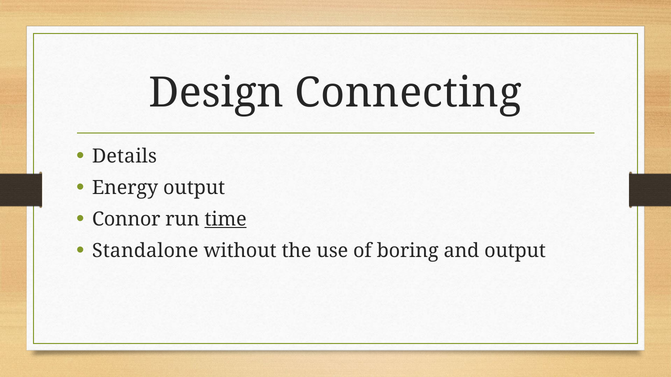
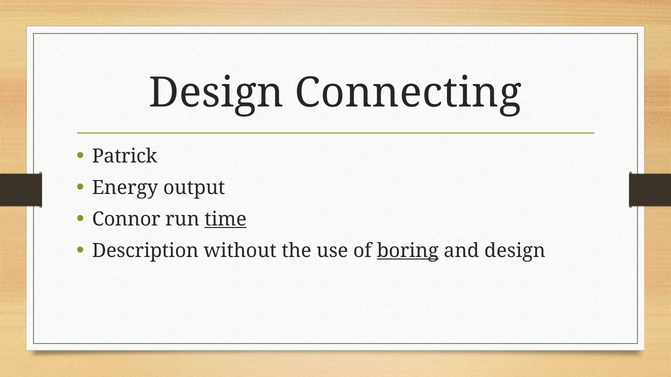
Details: Details -> Patrick (125, 156)
Standalone: Standalone -> Description (145, 251)
boring underline: none -> present (408, 251)
and output: output -> design (515, 251)
